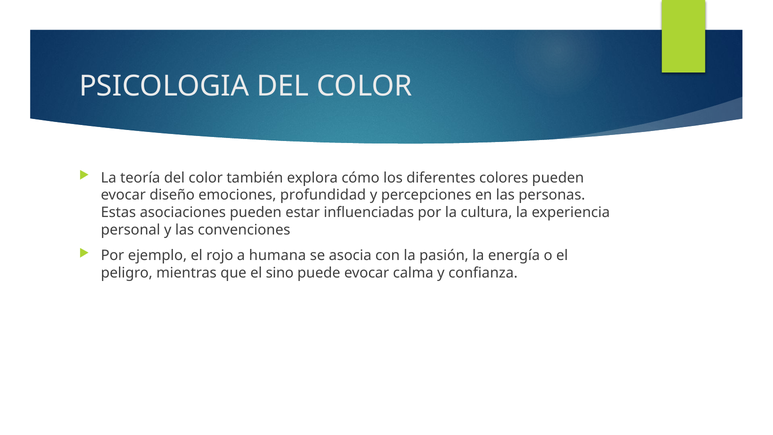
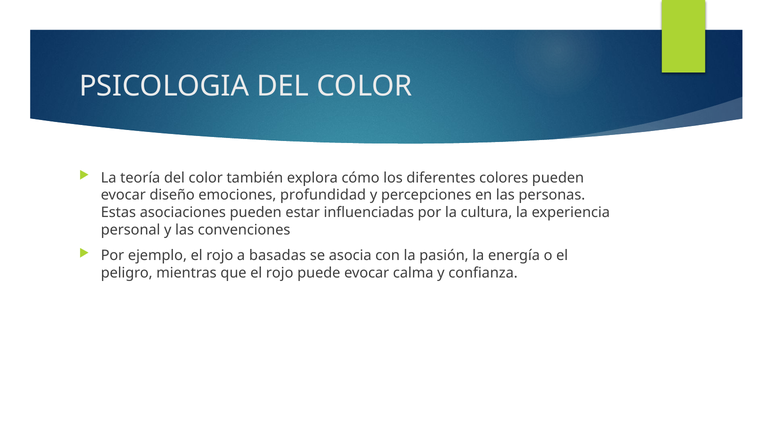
humana: humana -> basadas (277, 255)
que el sino: sino -> rojo (280, 273)
